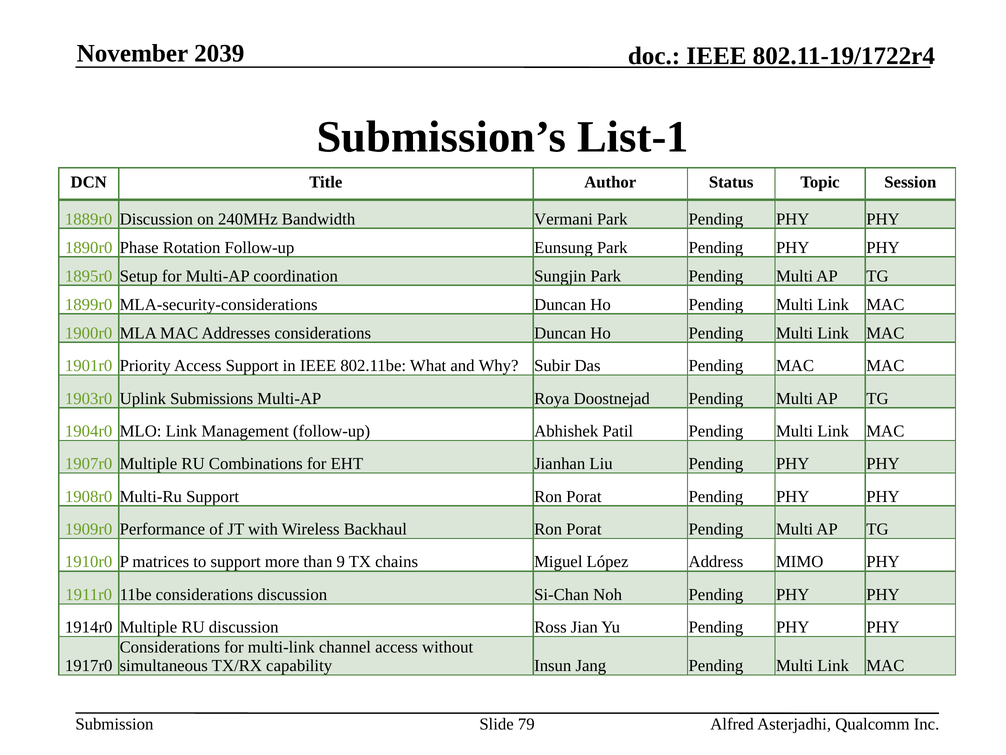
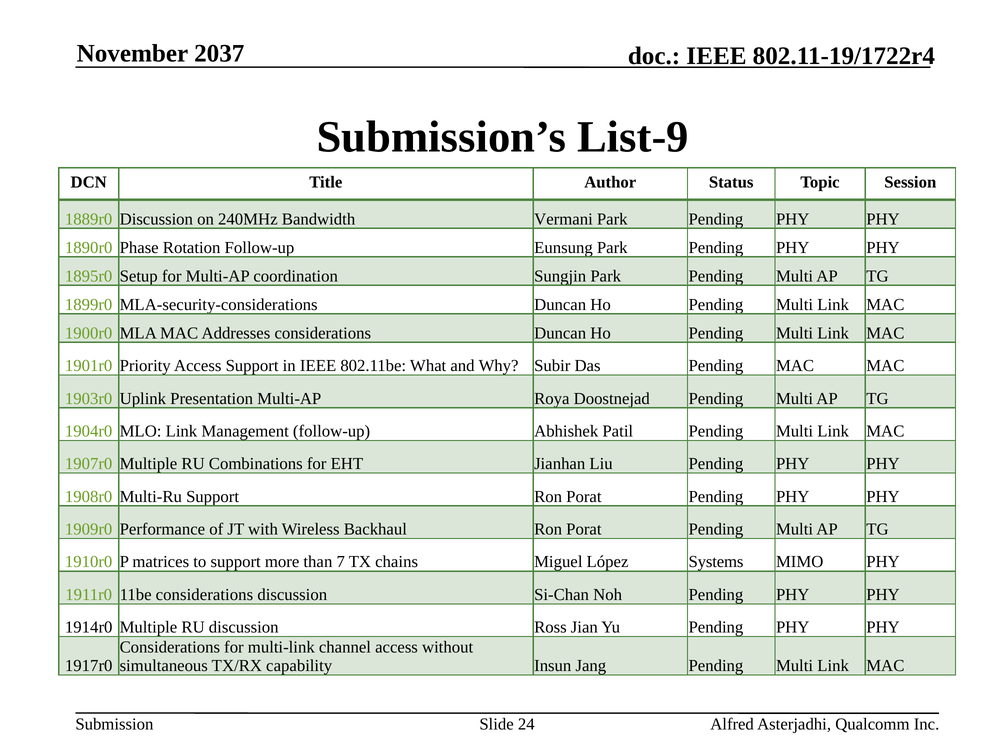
2039: 2039 -> 2037 (219, 53)
List-1: List-1 -> List-9 (633, 137)
Submissions: Submissions -> Presentation (212, 398)
9: 9 -> 7 (341, 562)
Address: Address -> Systems (716, 562)
79: 79 -> 24 (526, 724)
